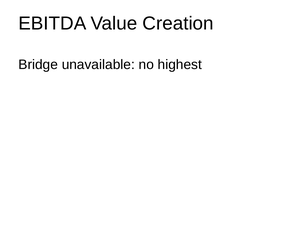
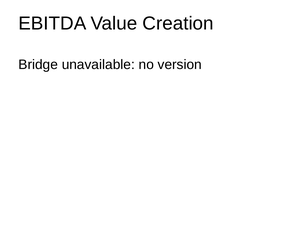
highest: highest -> version (180, 65)
